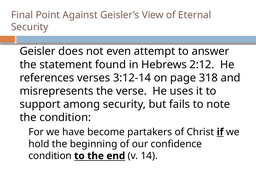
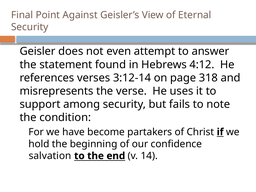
2:12: 2:12 -> 4:12 (202, 65)
condition: condition -> salvation (50, 156)
